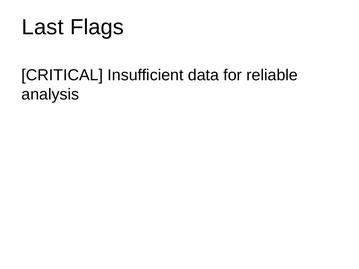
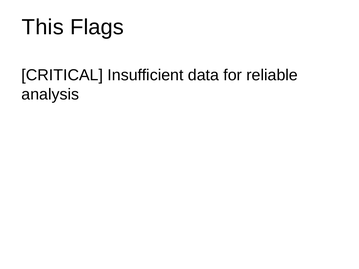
Last: Last -> This (43, 27)
